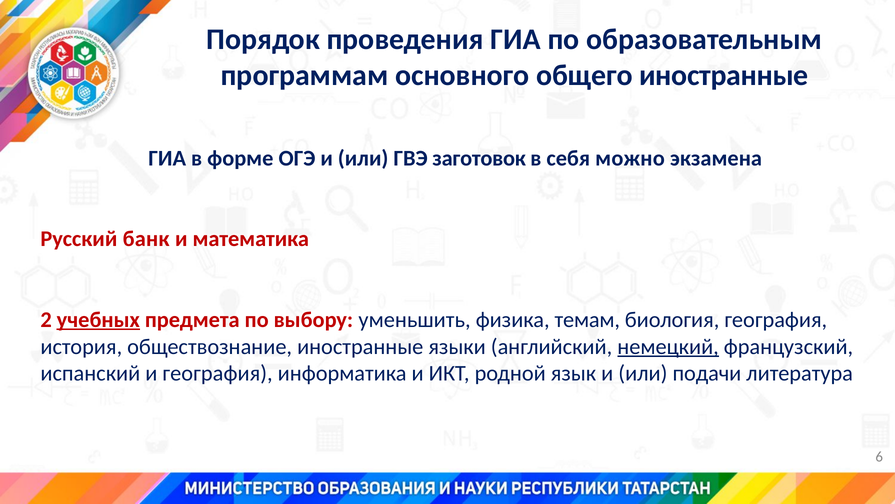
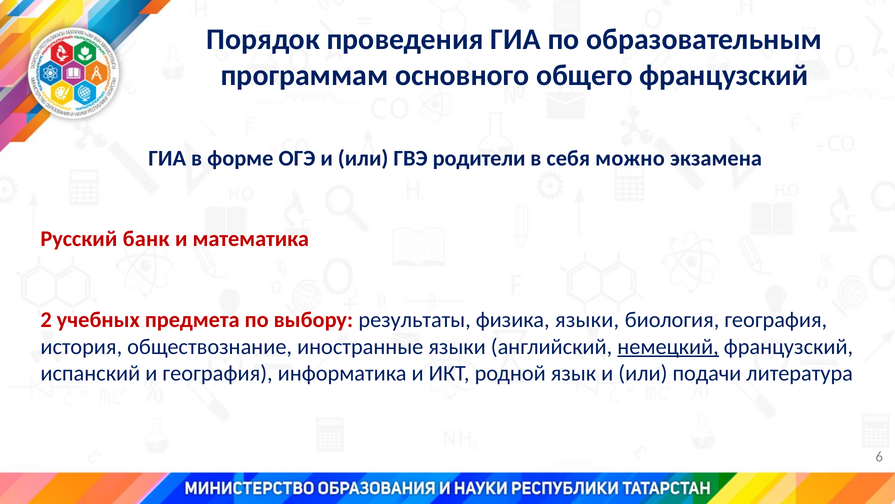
общего иностранные: иностранные -> французский (724, 75)
заготовок: заготовок -> родители (479, 158)
учебных underline: present -> none (98, 319)
уменьшить: уменьшить -> результаты (415, 319)
физика темам: темам -> языки (587, 319)
